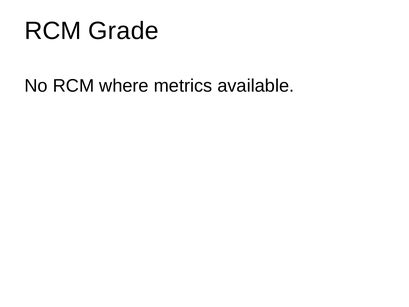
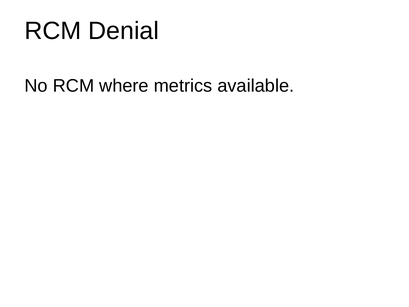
Grade: Grade -> Denial (124, 31)
